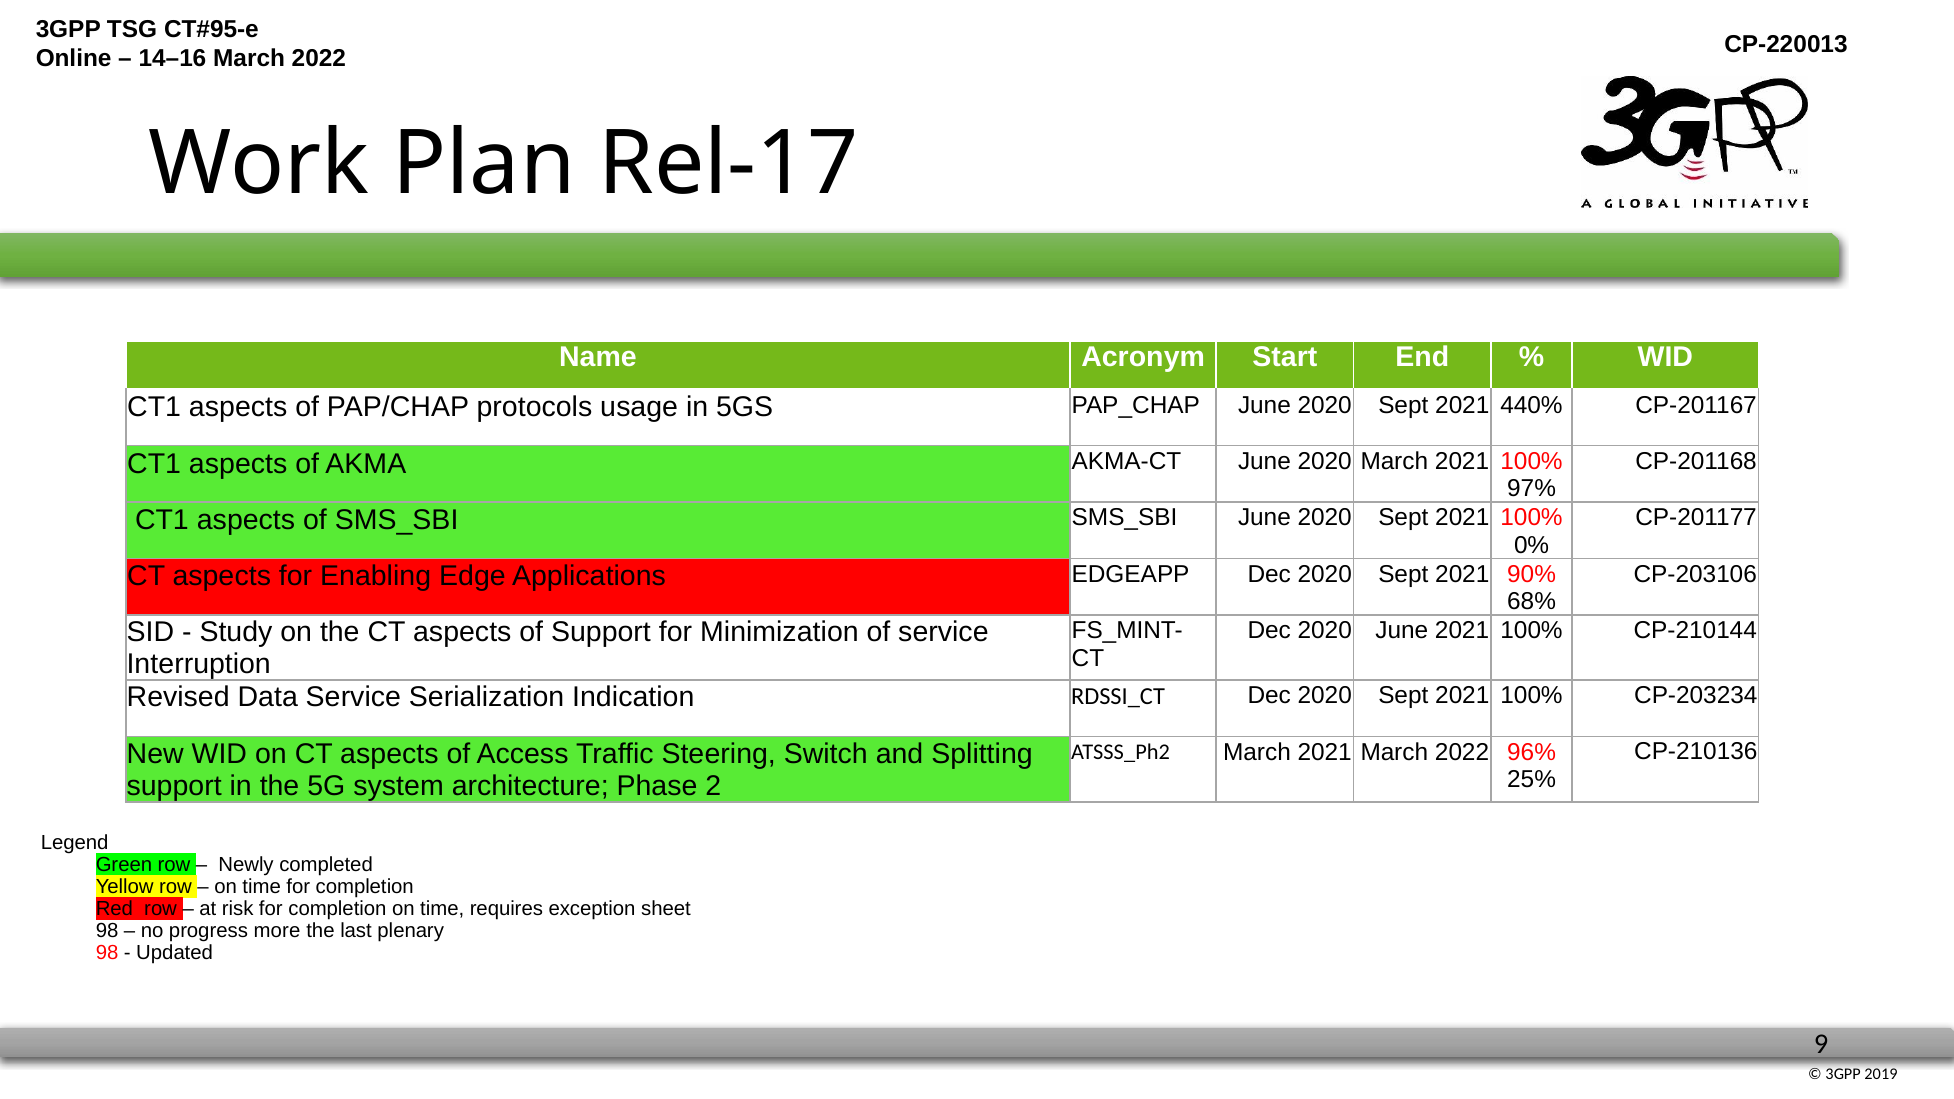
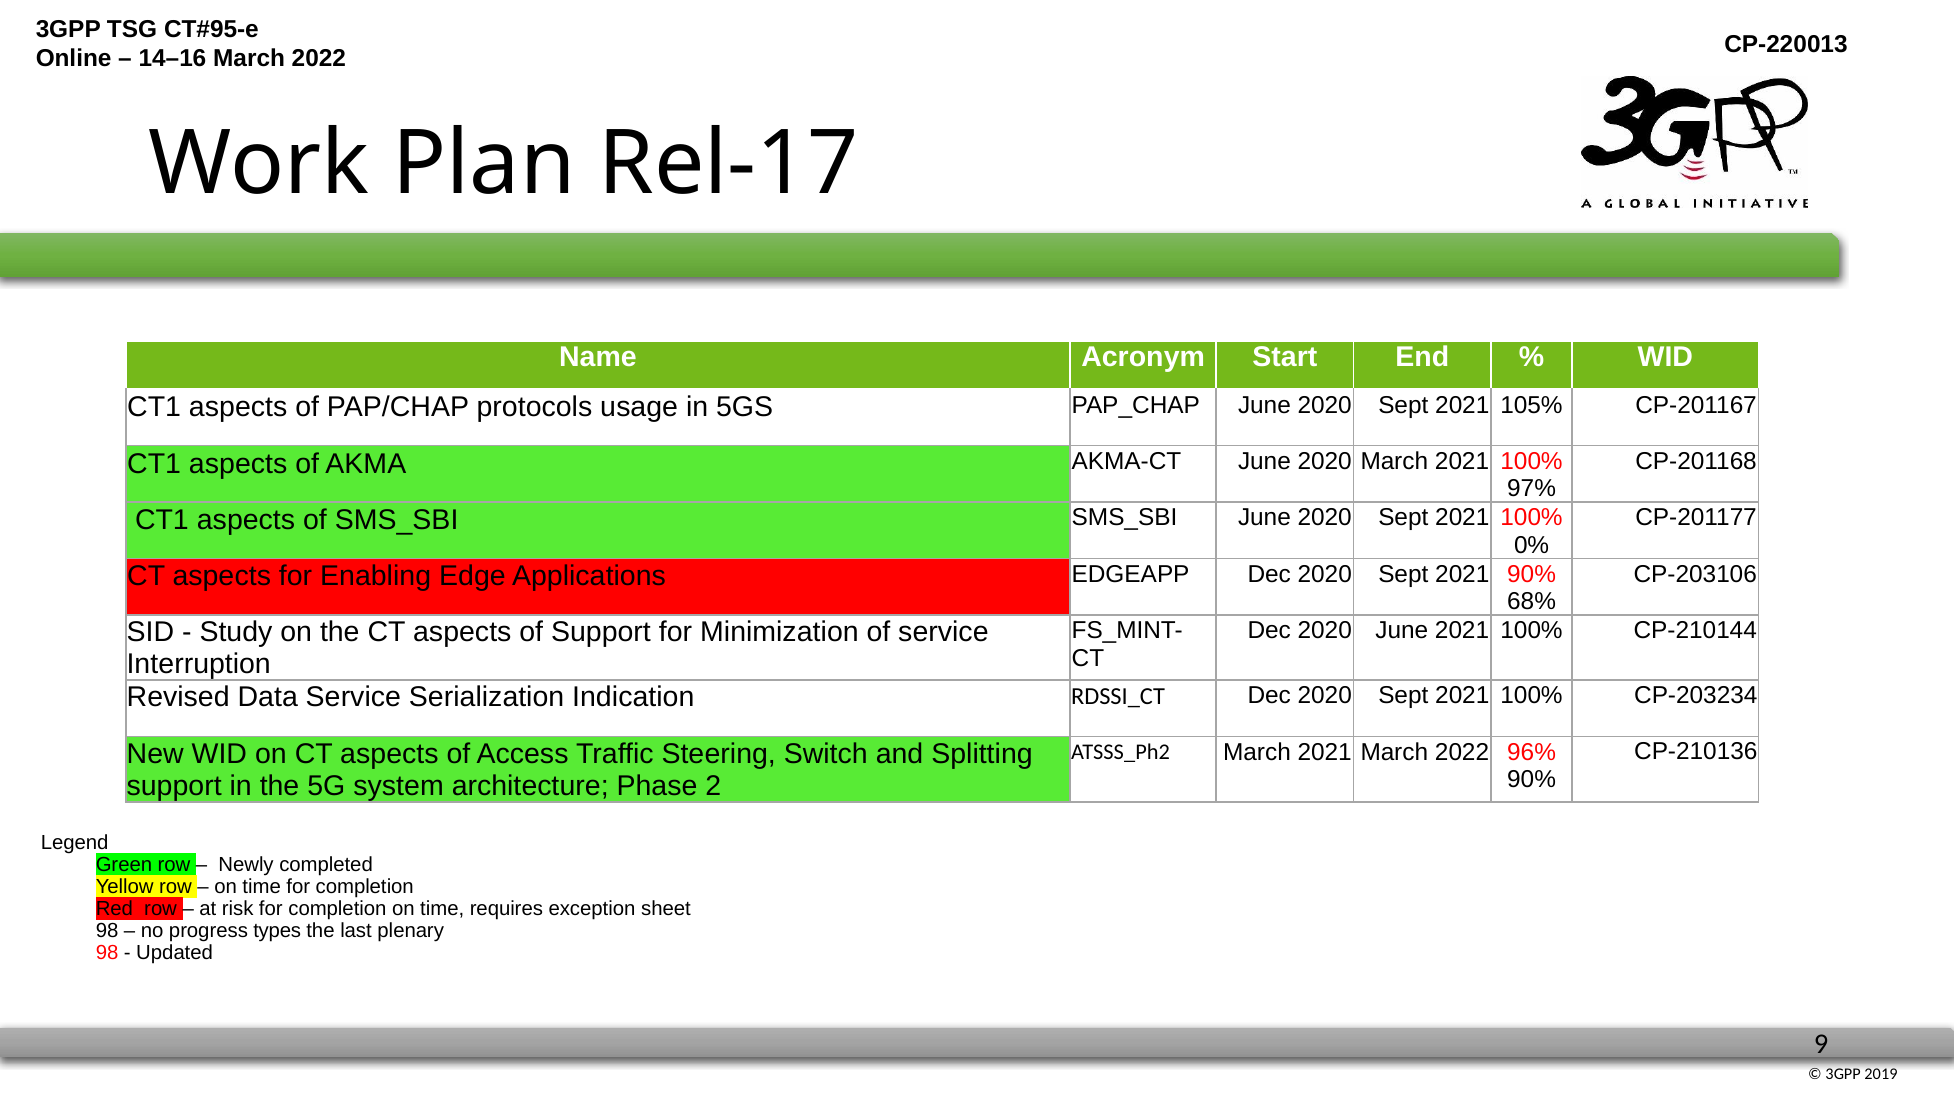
440%: 440% -> 105% (1532, 405)
25%: 25% -> 90% (1532, 780)
more: more -> types (277, 931)
